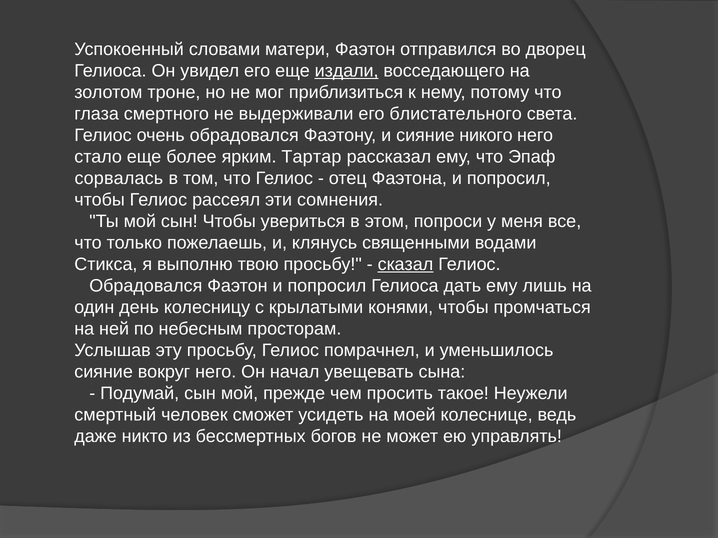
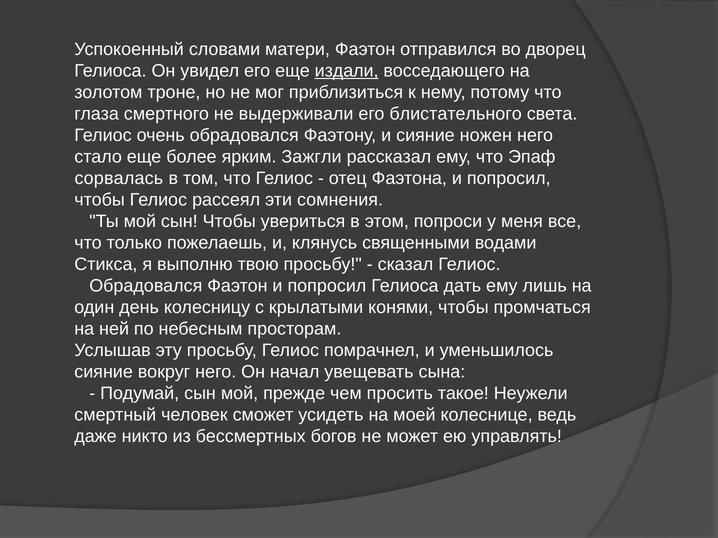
никого: никого -> ножен (486, 135)
Тартар: Тартар -> Зажгли (312, 157)
сказал underline: present -> none (405, 265)
